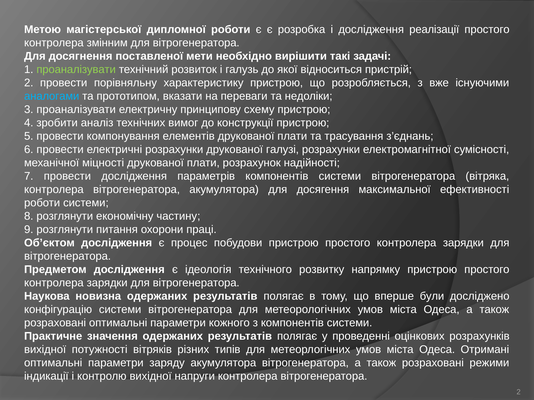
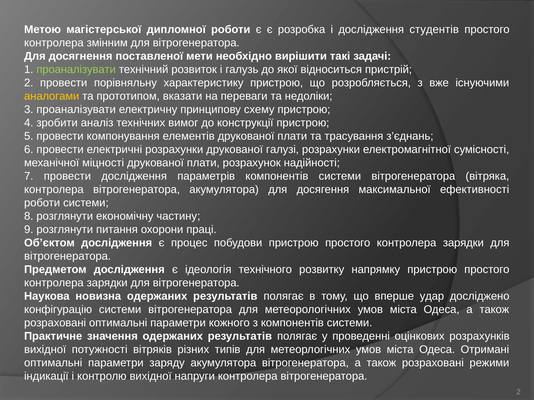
реалізації: реалізації -> студентів (434, 30)
аналогами colour: light blue -> yellow (52, 96)
були: були -> удар (432, 297)
